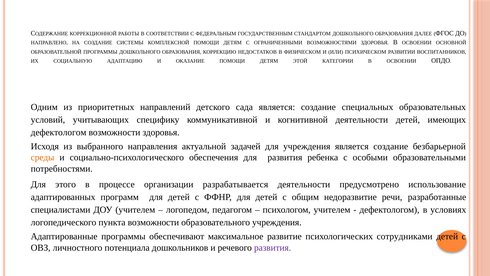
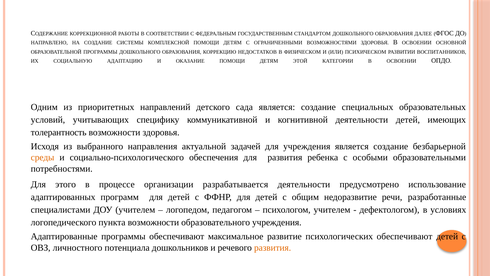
дефектологом: дефектологом -> толерантность (59, 132)
психологических сотрудниками: сотрудниками -> обеспечивают (405, 236)
развития colour: purple -> orange (273, 247)
